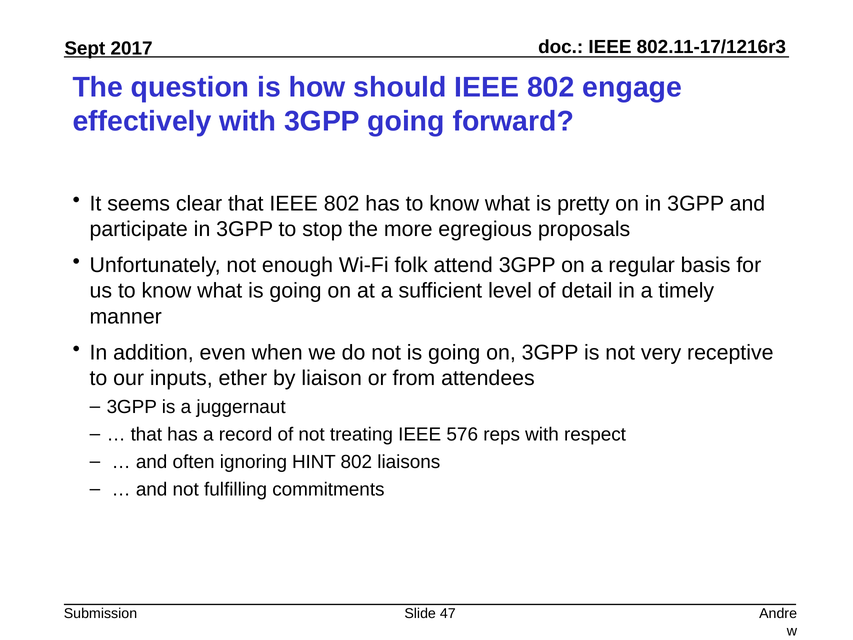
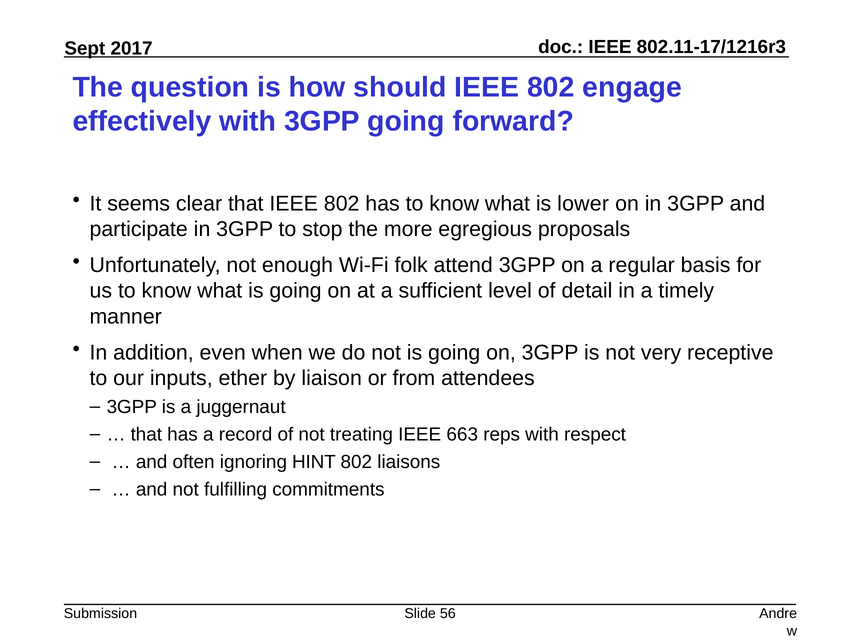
pretty: pretty -> lower (583, 203)
576: 576 -> 663 (462, 434)
47: 47 -> 56 (448, 614)
